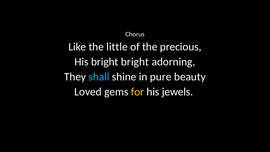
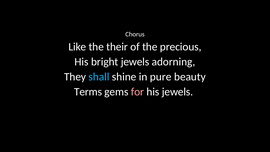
little: little -> their (117, 47)
bright bright: bright -> jewels (135, 62)
Loved: Loved -> Terms (88, 92)
for colour: yellow -> pink (138, 92)
